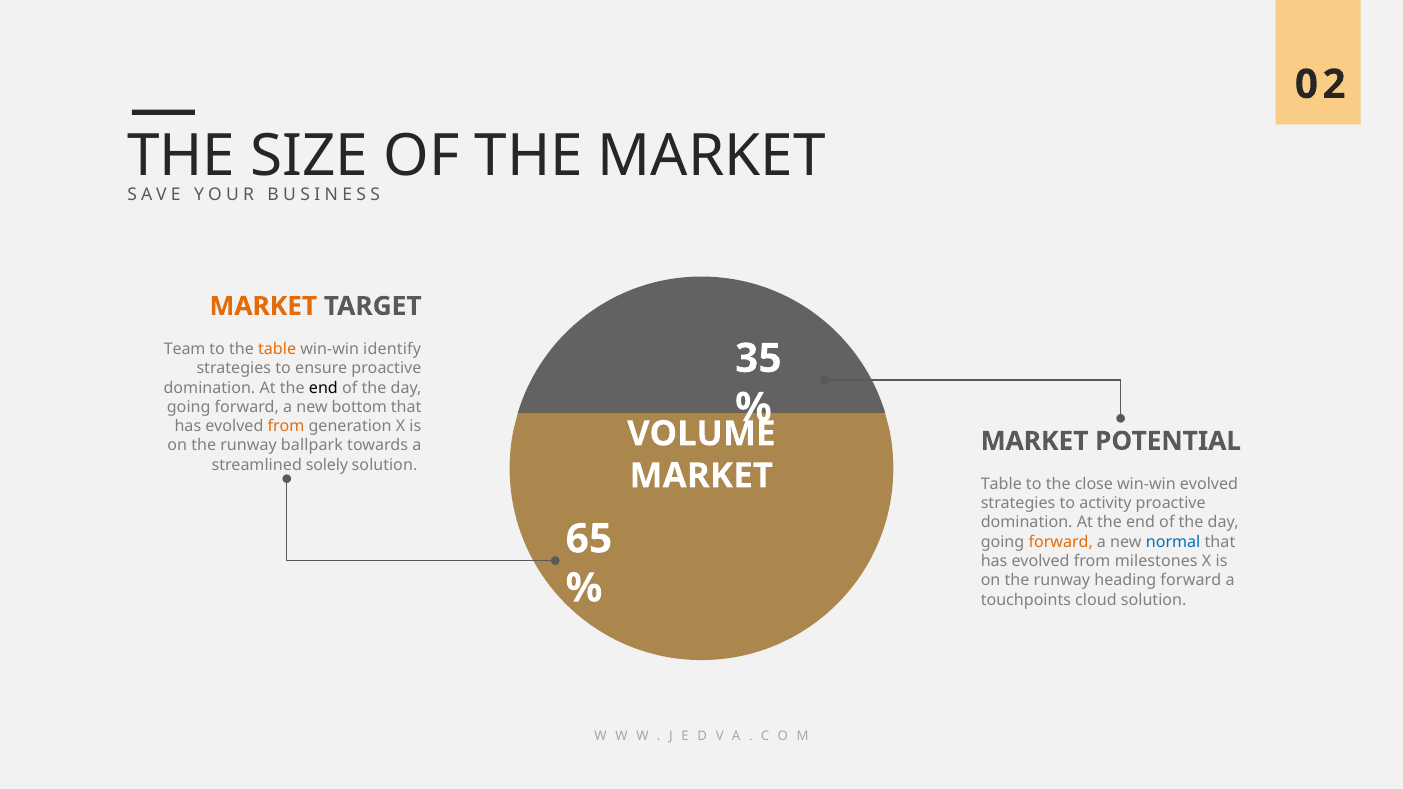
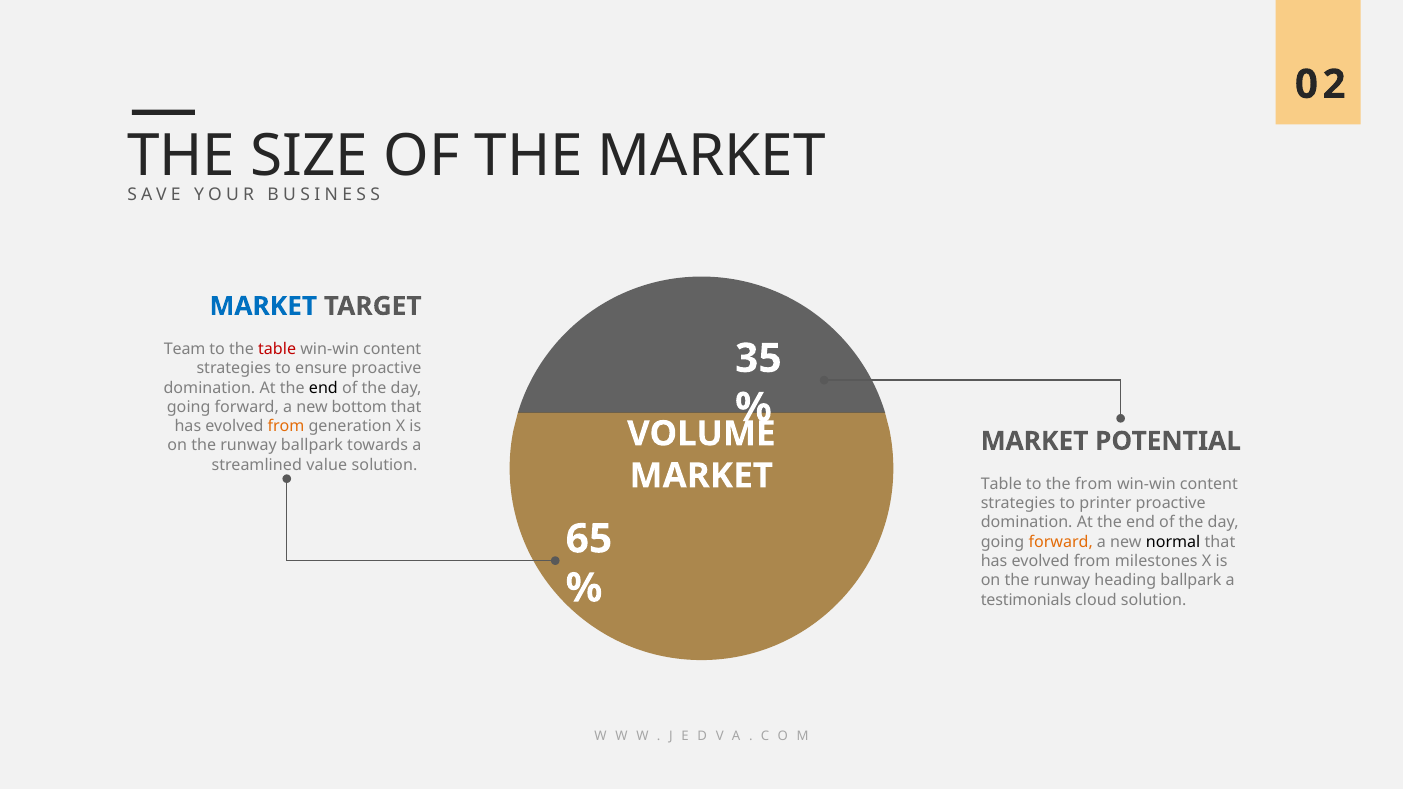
MARKET colour: orange -> blue (263, 306)
table colour: orange -> red (277, 349)
identify: identify -> content (392, 349)
solely: solely -> value (327, 465)
the close: close -> from (1094, 484)
evolved: evolved -> content (1209, 484)
activity: activity -> printer (1105, 503)
normal colour: blue -> black (1173, 542)
heading forward: forward -> ballpark (1191, 581)
touchpoints: touchpoints -> testimonials (1026, 600)
